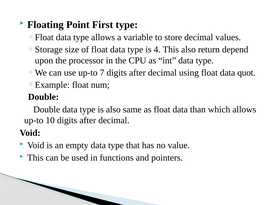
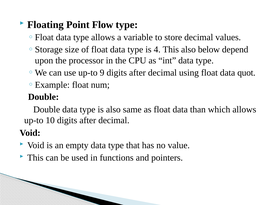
First: First -> Flow (103, 25)
return: return -> below (209, 49)
7: 7 -> 9 (102, 73)
